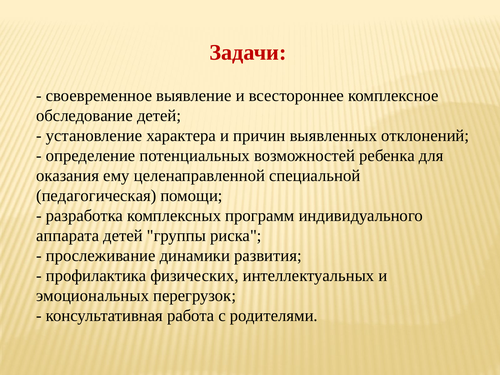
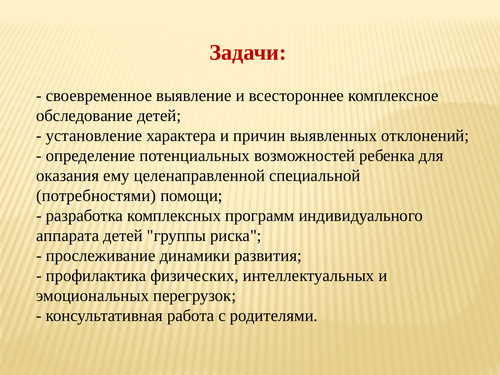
педагогическая: педагогическая -> потребностями (96, 196)
